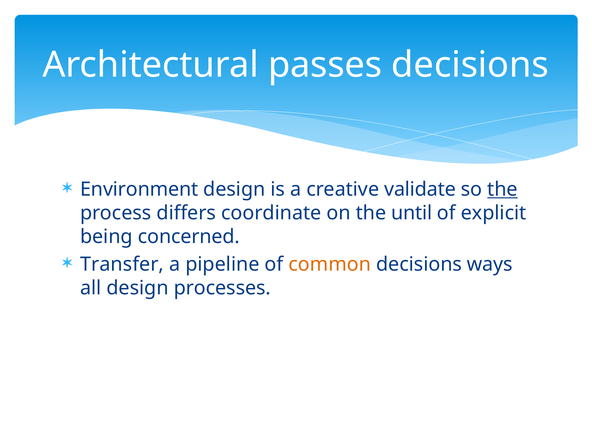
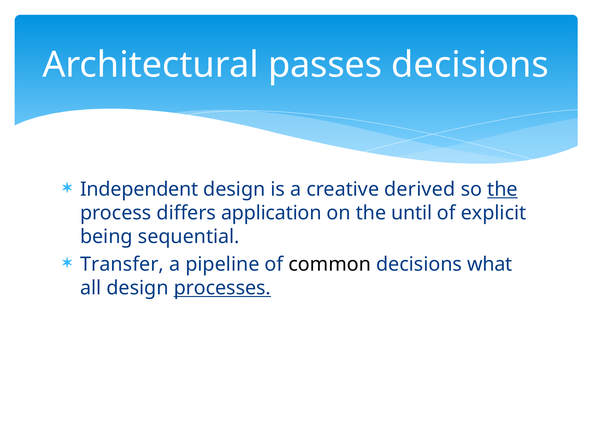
Environment: Environment -> Independent (139, 189)
validate: validate -> derived (420, 189)
coordinate: coordinate -> application (271, 213)
concerned: concerned -> sequential (189, 237)
common colour: orange -> black (330, 264)
ways: ways -> what (490, 264)
processes underline: none -> present (222, 288)
